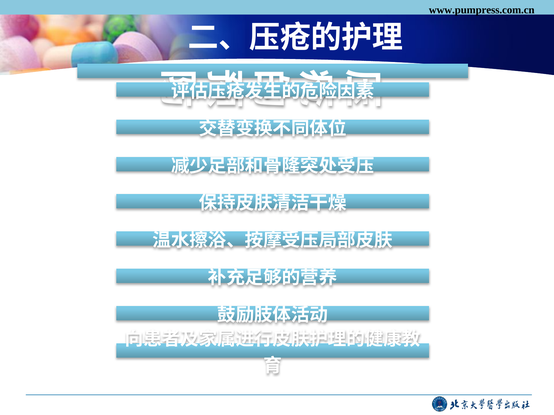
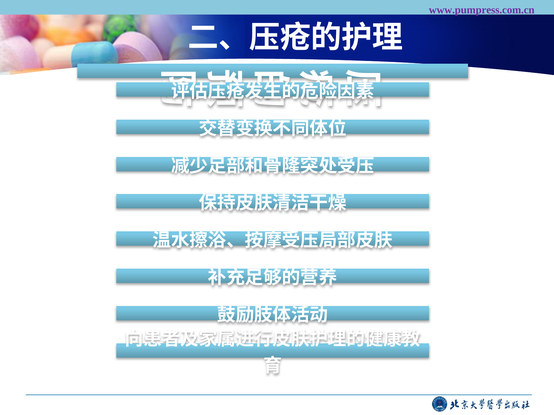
www.pumpress.com.cn colour: black -> purple (482, 10)
